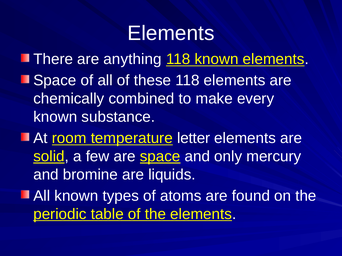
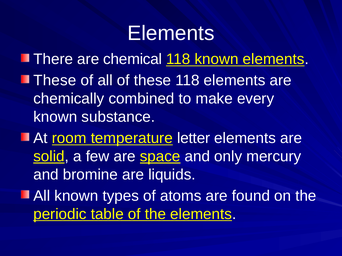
anything: anything -> chemical (133, 59)
Space: Space -> These (55, 81)
